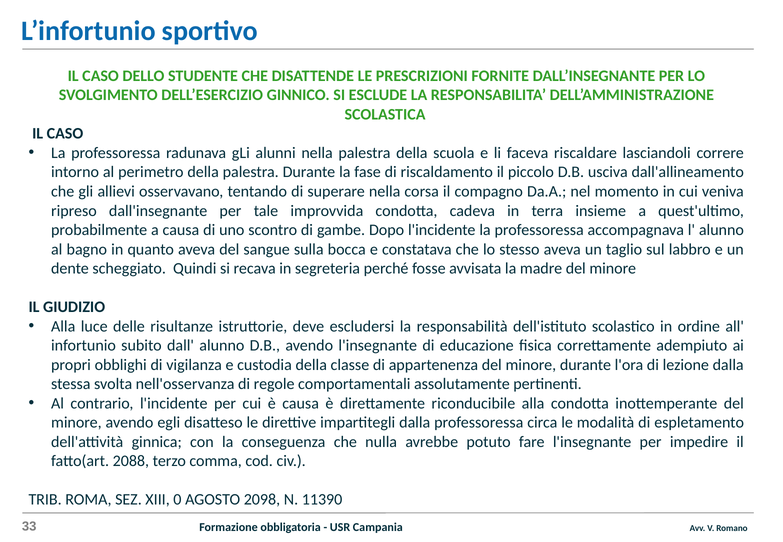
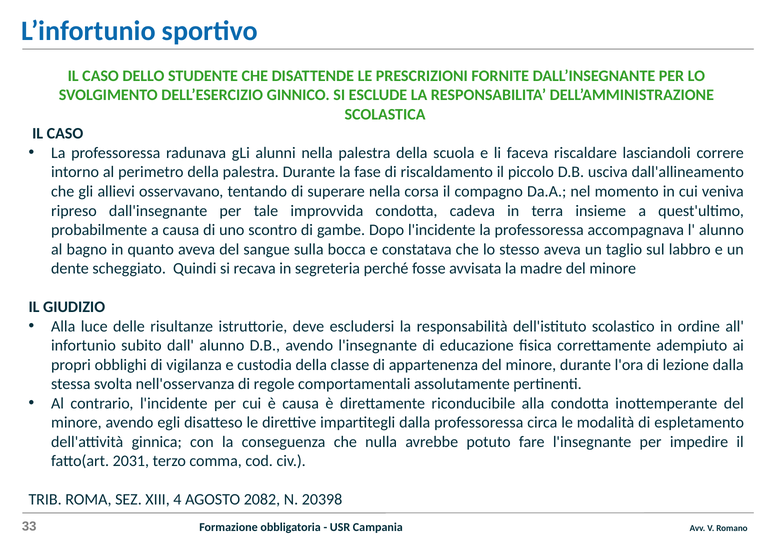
2088: 2088 -> 2031 (131, 461)
0: 0 -> 4 (177, 500)
2098: 2098 -> 2082 (262, 500)
11390: 11390 -> 20398 (322, 500)
